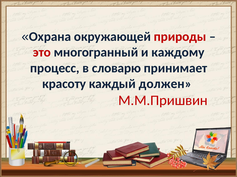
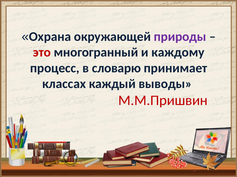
природы colour: red -> purple (180, 37)
красоту: красоту -> классах (64, 84)
должен: должен -> выводы (165, 84)
